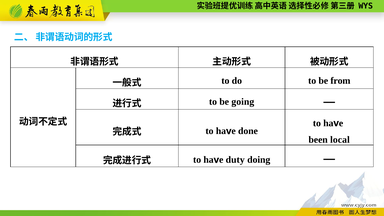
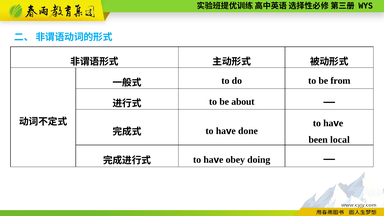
going: going -> about (243, 102)
duty: duty -> obey (235, 160)
